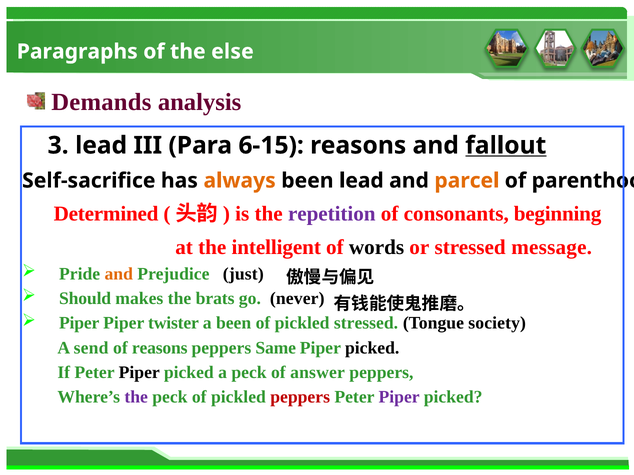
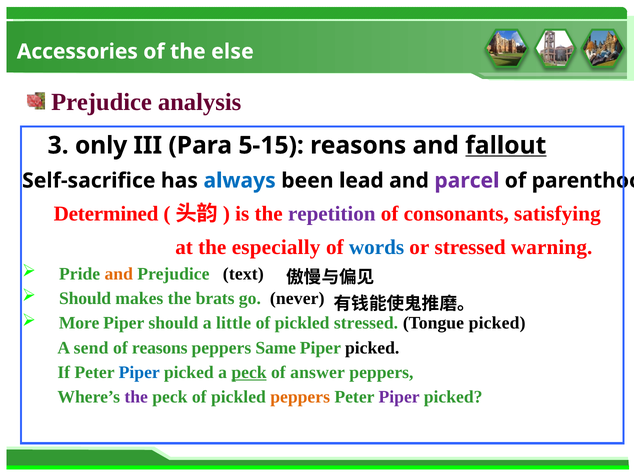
Paragraphs: Paragraphs -> Accessories (77, 52)
Demands: Demands -> Prejudice (101, 102)
3 lead: lead -> only (101, 146)
6-15: 6-15 -> 5-15 (271, 146)
always colour: orange -> blue (240, 181)
parcel colour: orange -> purple (467, 181)
beginning: beginning -> satisfying (557, 214)
intelligent: intelligent -> especially (276, 248)
words colour: black -> blue (377, 248)
message: message -> warning (552, 248)
just: just -> text (243, 274)
Piper: Piper -> More (79, 323)
Piper twister: twister -> should (173, 323)
a been: been -> little (234, 323)
Tongue society: society -> picked (497, 323)
Piper colour: black -> blue (139, 373)
peck underline: none -> present (249, 373)
peppers colour: red -> orange (300, 397)
